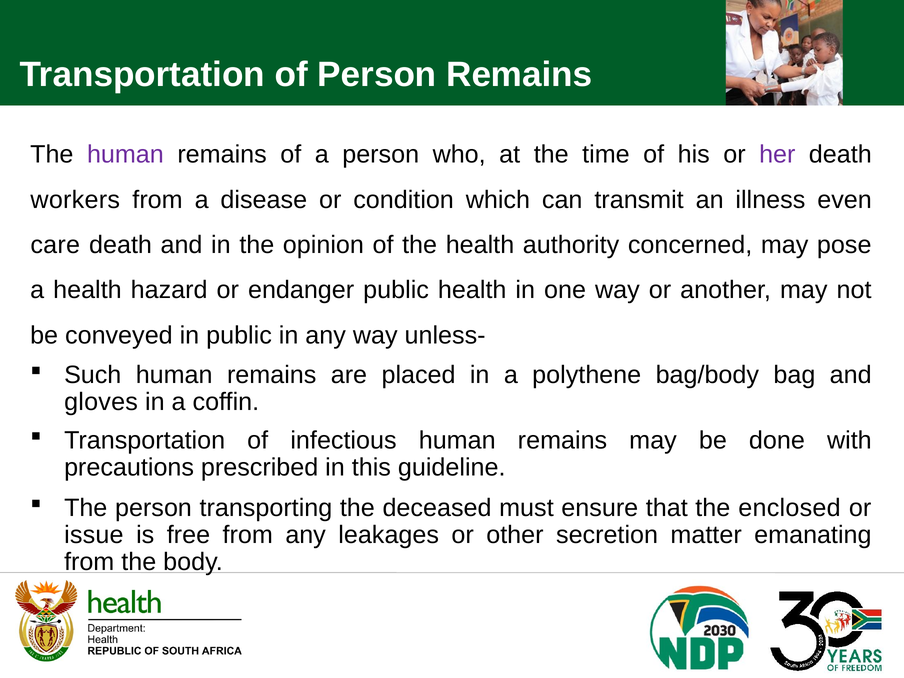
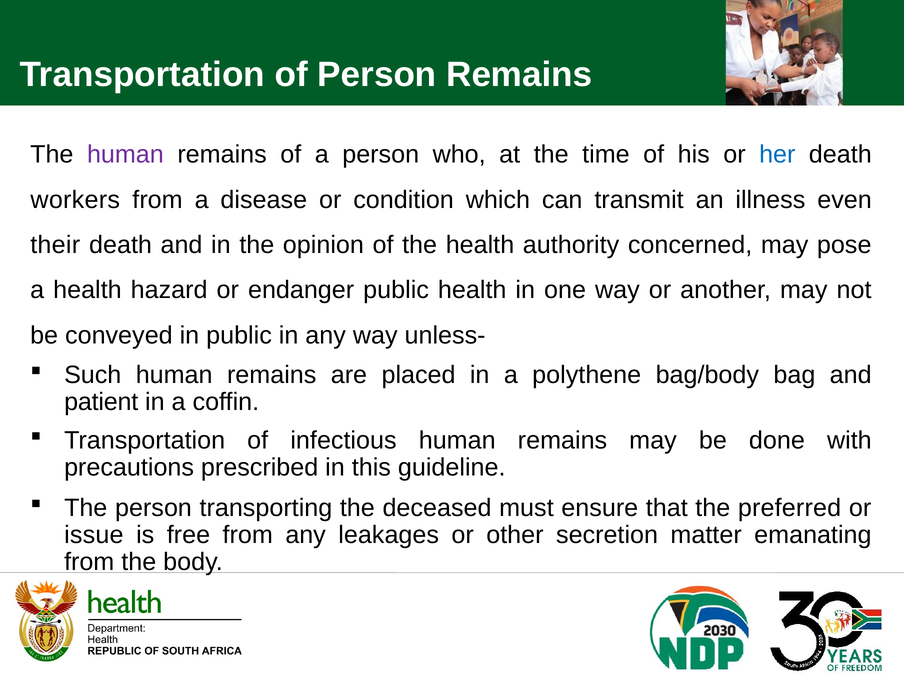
her colour: purple -> blue (777, 155)
care: care -> their (55, 245)
gloves: gloves -> patient (101, 402)
enclosed: enclosed -> preferred (790, 508)
